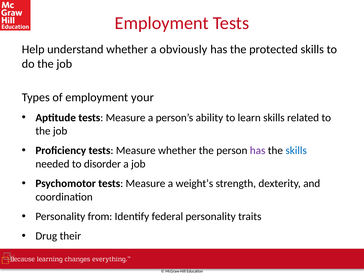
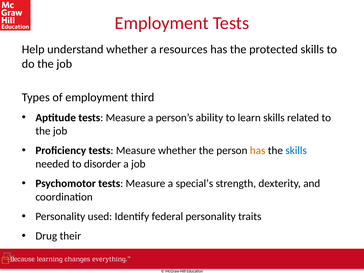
obviously: obviously -> resources (183, 49)
your: your -> third (143, 97)
has colour: purple -> orange (258, 151)
weight’s: weight’s -> special’s (194, 184)
from: from -> used (100, 216)
